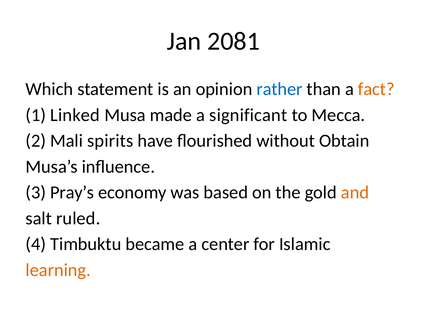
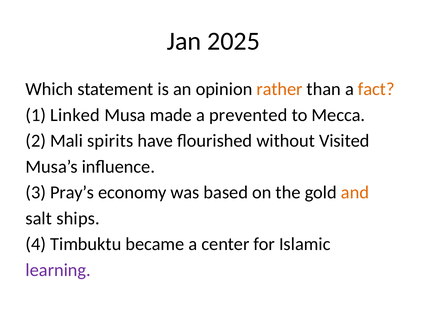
2081: 2081 -> 2025 (234, 41)
rather colour: blue -> orange (280, 89)
significant: significant -> prevented (248, 115)
Obtain: Obtain -> Visited (344, 141)
ruled: ruled -> ships (78, 219)
learning colour: orange -> purple (58, 270)
